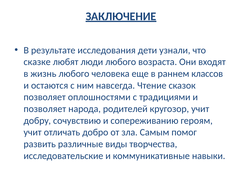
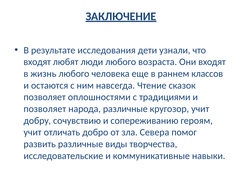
сказке: сказке -> входят (37, 62)
народа родителей: родителей -> различные (125, 109)
Самым: Самым -> Севера (155, 132)
